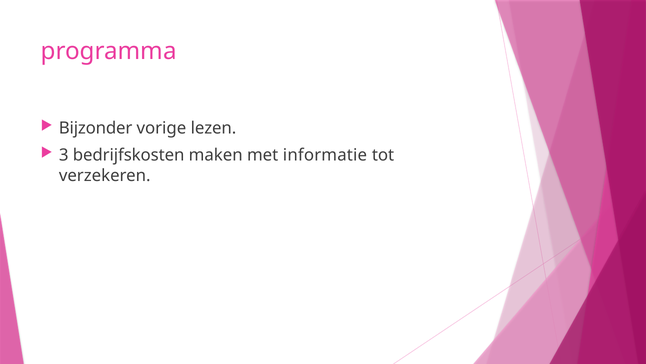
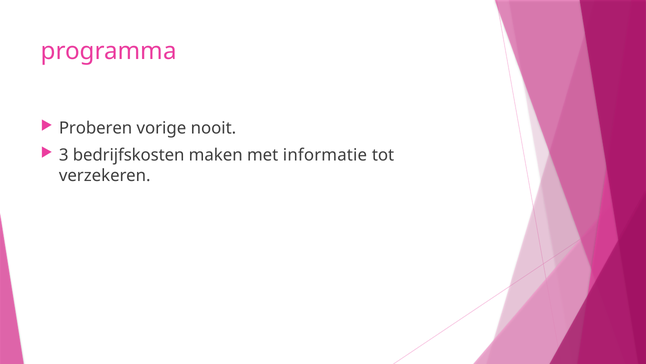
Bijzonder: Bijzonder -> Proberen (96, 128)
lezen: lezen -> nooit (213, 128)
